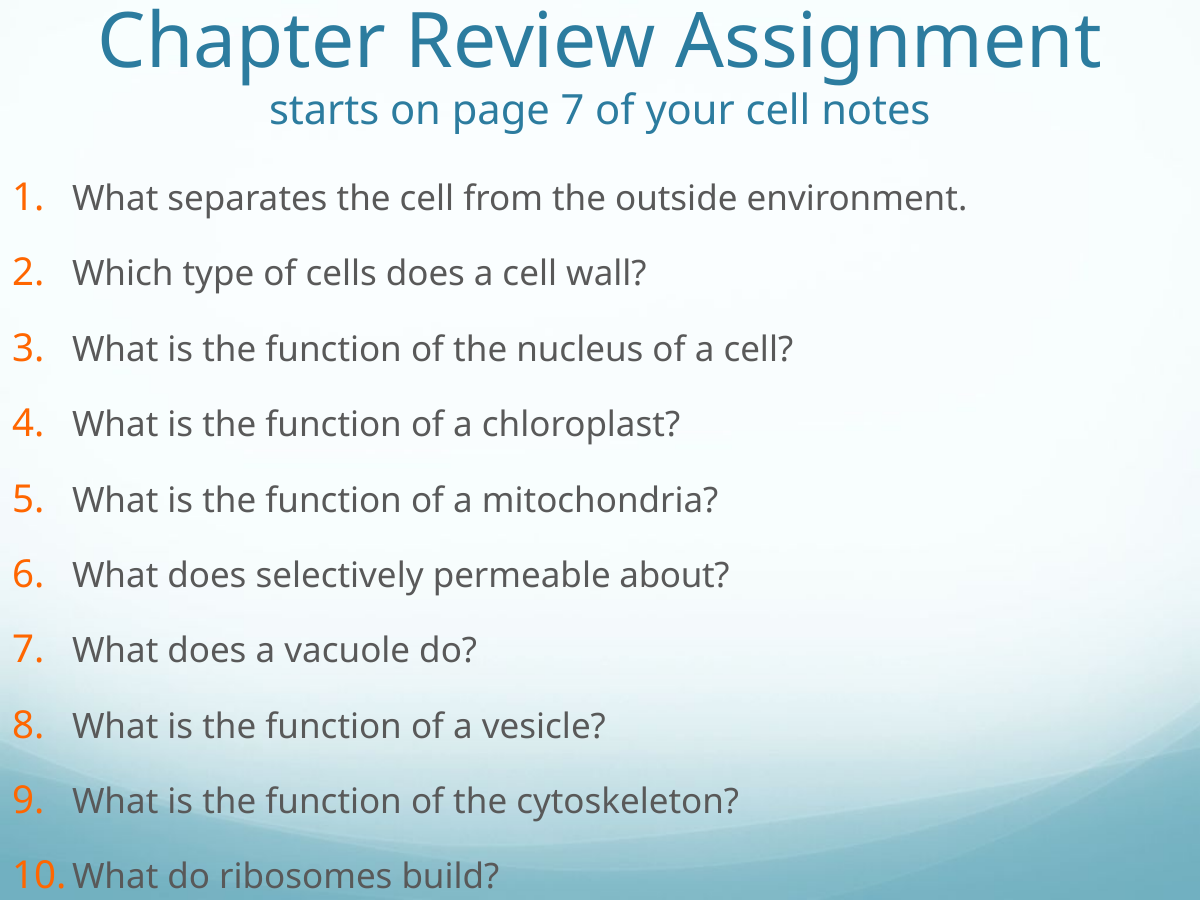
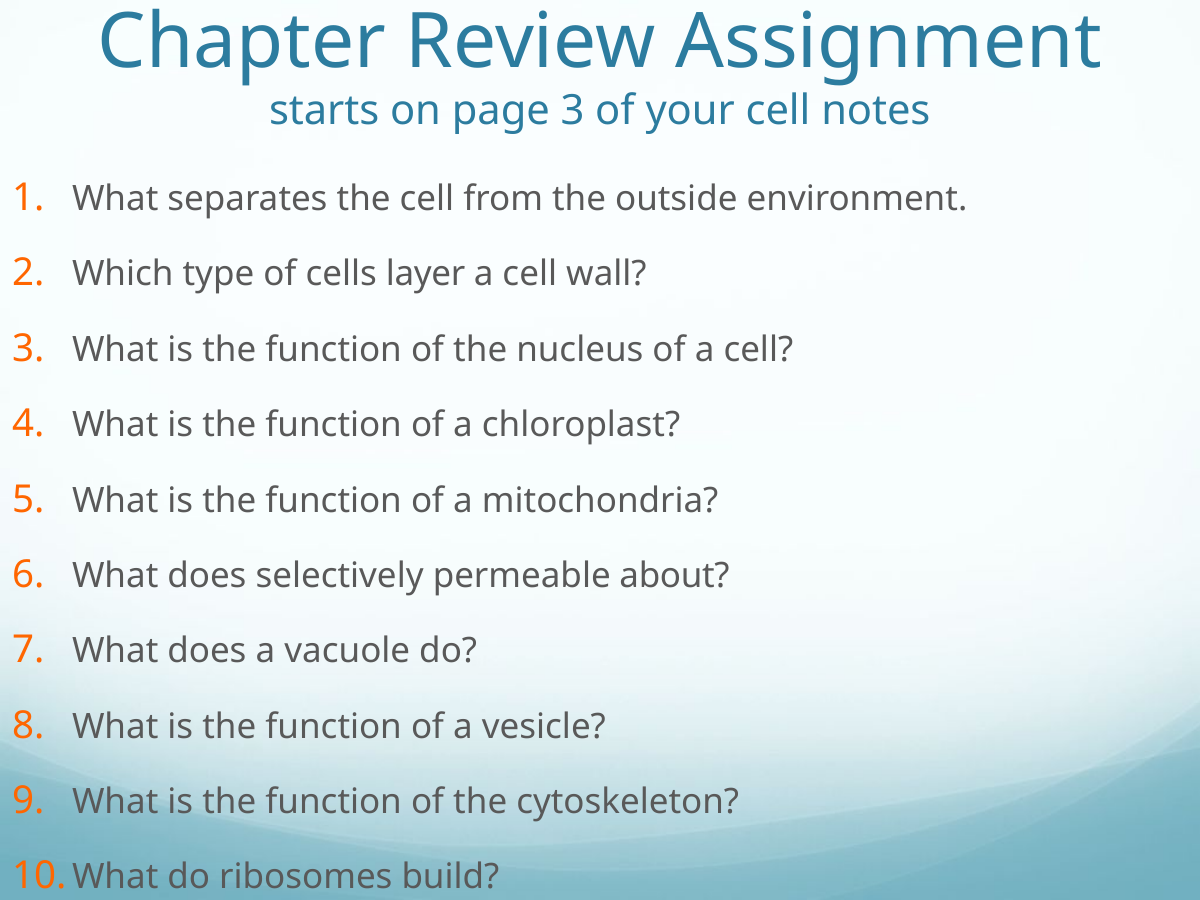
page 7: 7 -> 3 (573, 111)
cells does: does -> layer (426, 274)
